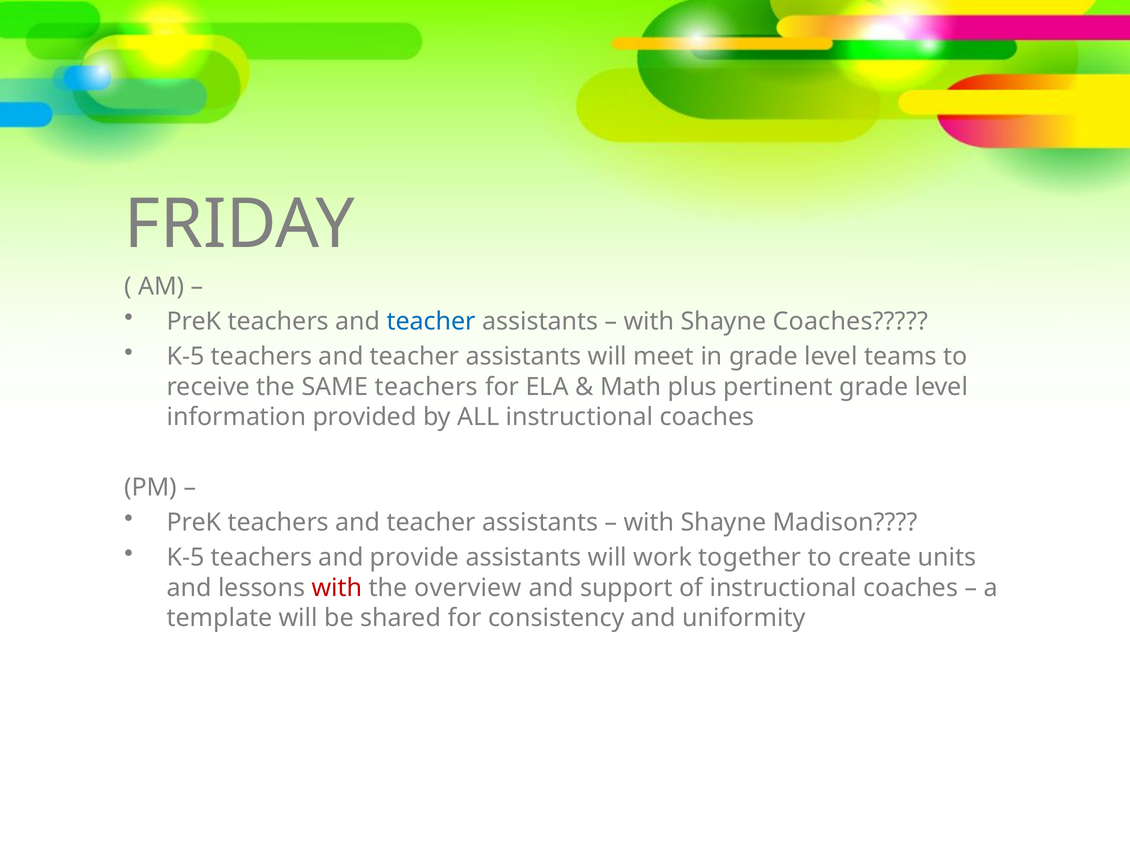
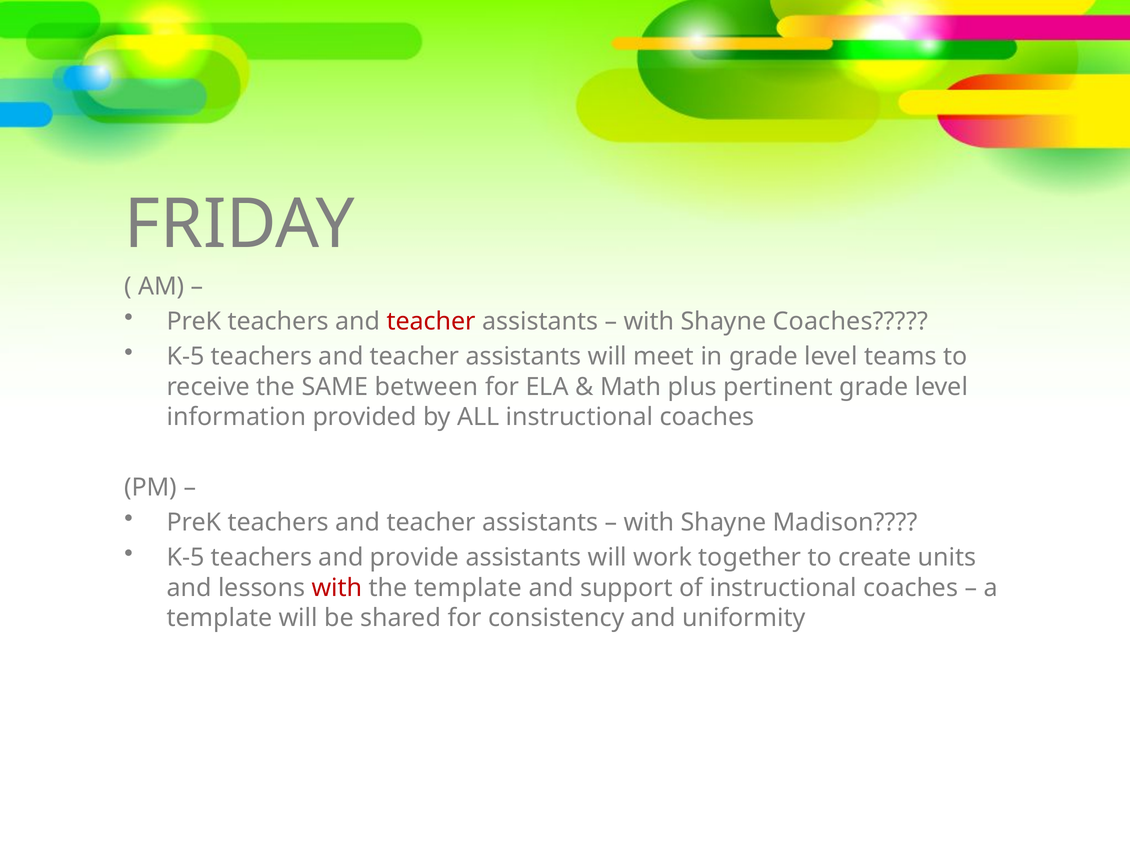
teacher colour: blue -> red (431, 321)
SAME teachers: teachers -> between (426, 387)
the overview: overview -> template (468, 587)
